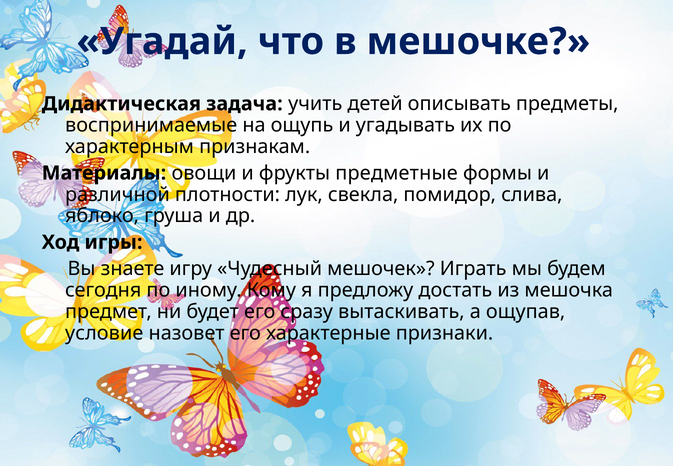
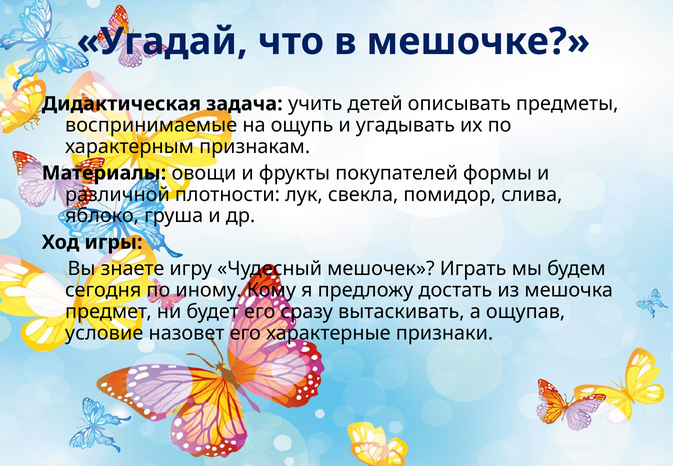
предметные: предметные -> покупателей (397, 173)
